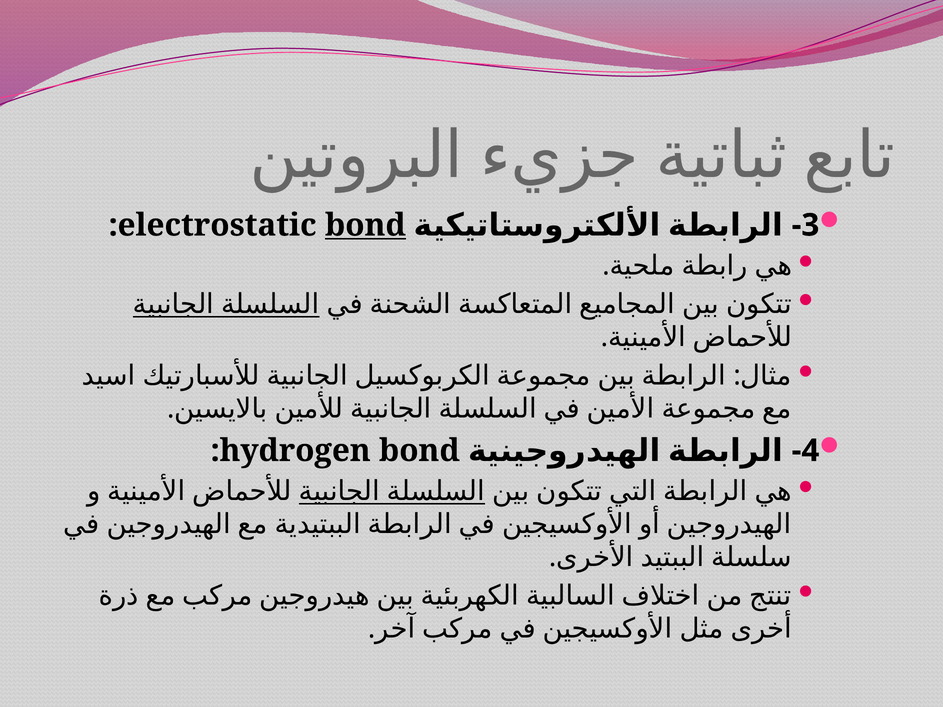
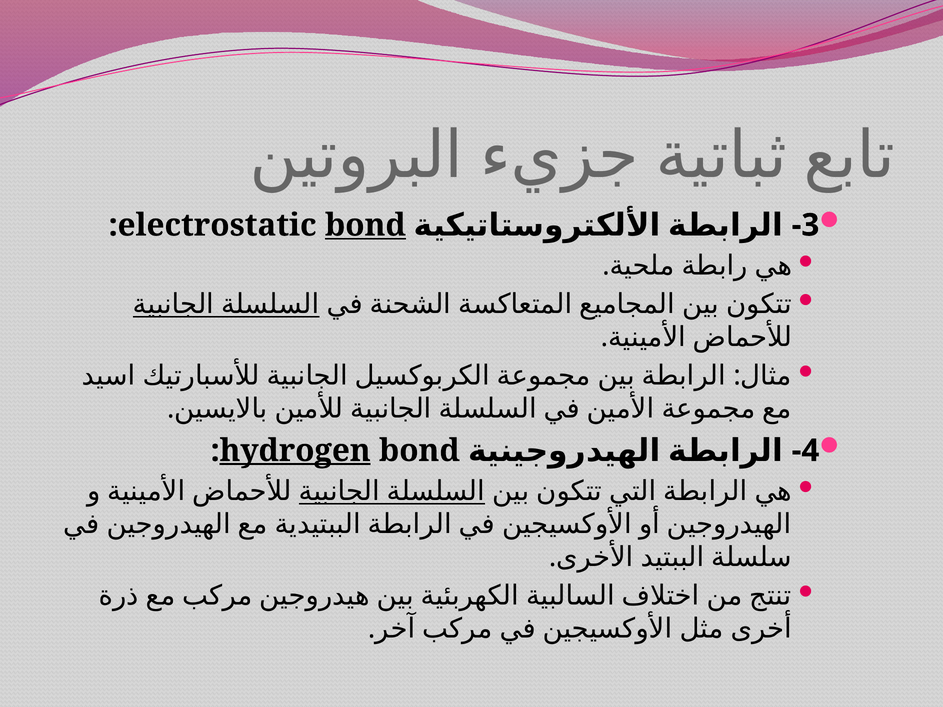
hydrogen underline: none -> present (295, 451)
